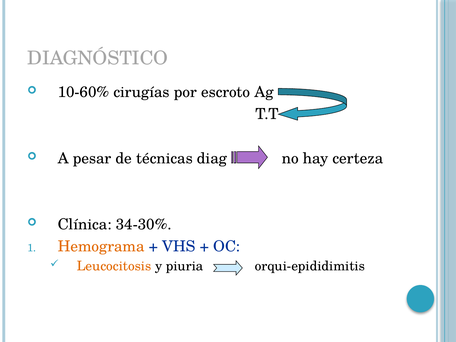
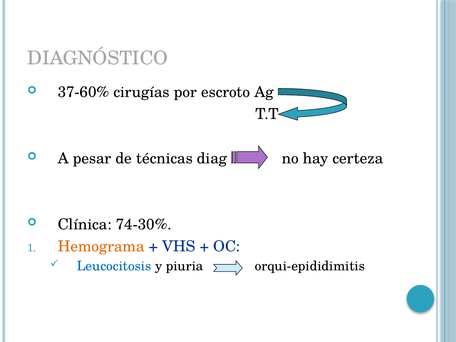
10-60%: 10-60% -> 37-60% (83, 92)
34-30%: 34-30% -> 74-30% (144, 225)
Leucocitosis colour: orange -> blue (114, 266)
